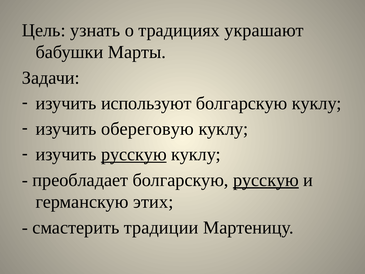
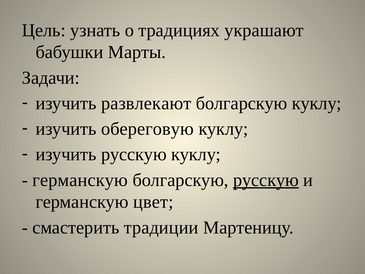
используют: используют -> развлекают (146, 103)
русскую underline: present -> none (134, 154)
преобладает: преобладает -> германскую (80, 180)
этих: этих -> цвет (153, 202)
